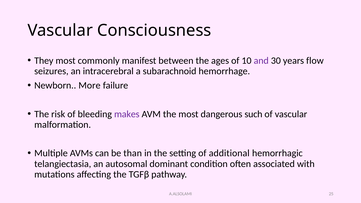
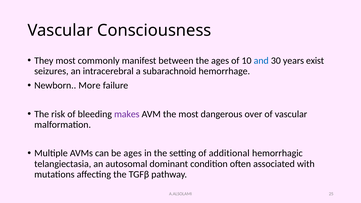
and colour: purple -> blue (261, 61)
flow: flow -> exist (315, 61)
such: such -> over (253, 114)
be than: than -> ages (133, 153)
